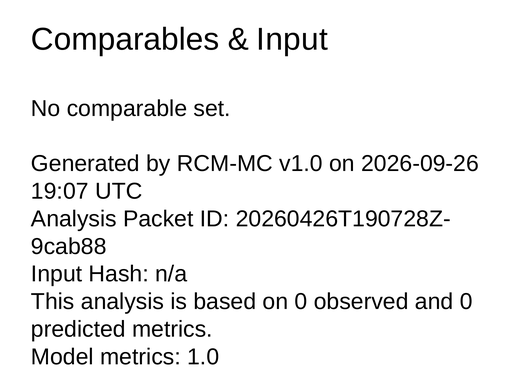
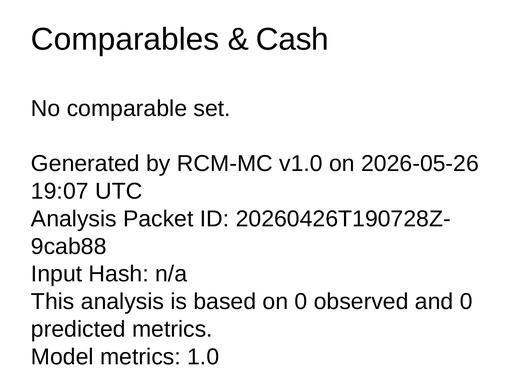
Input: Input -> Cash (292, 39)
2026-09-26: 2026-09-26 -> 2026-05-26 (420, 164)
